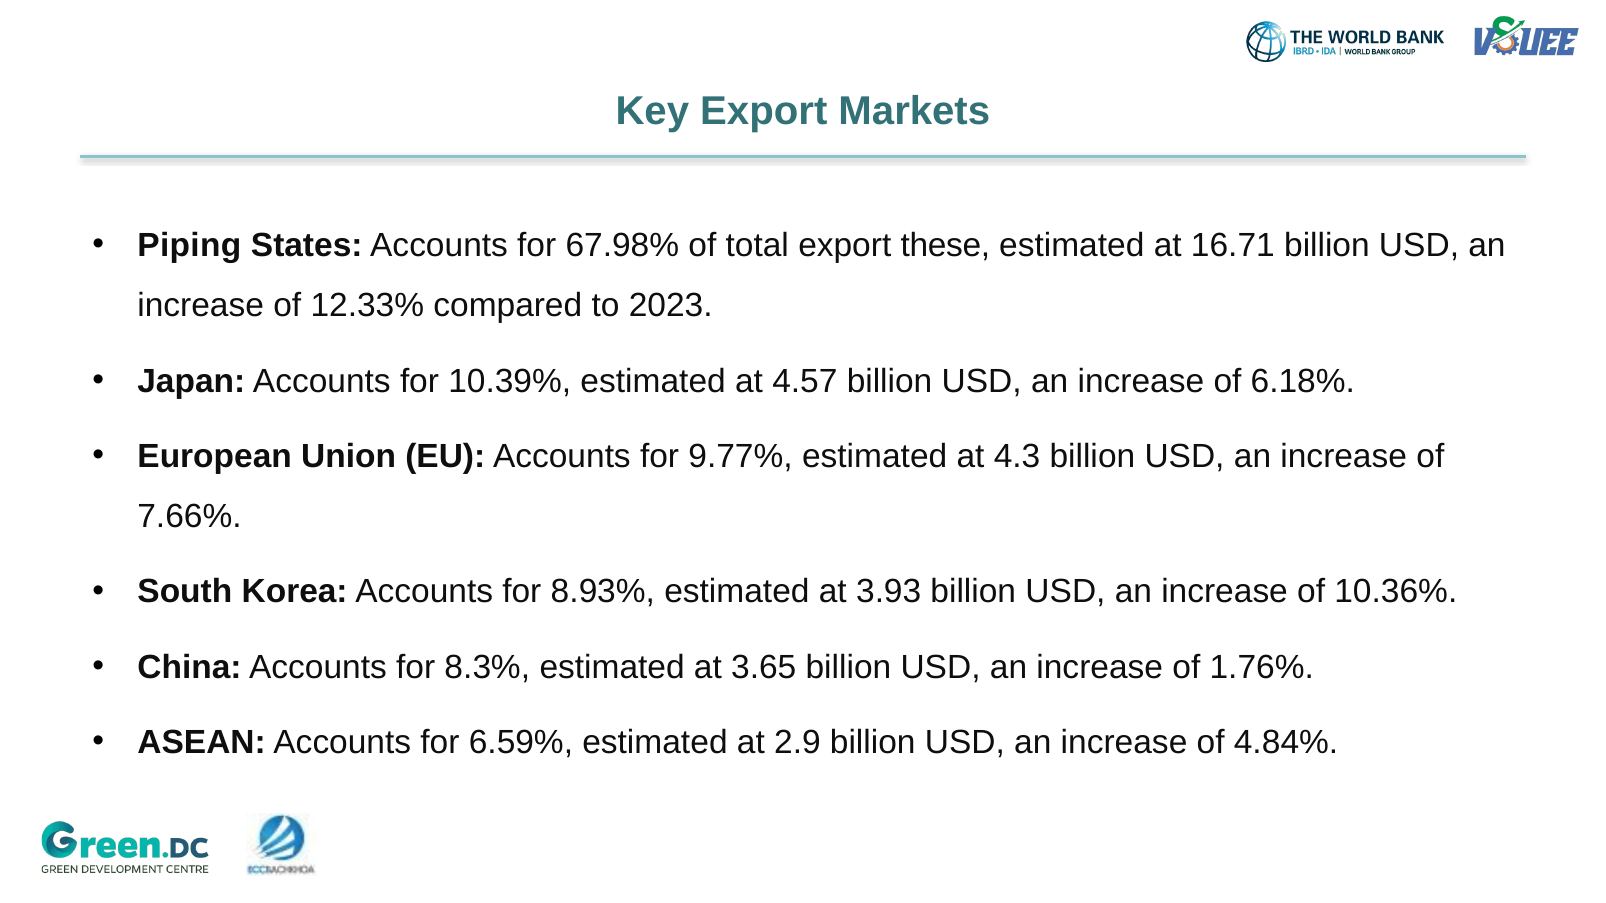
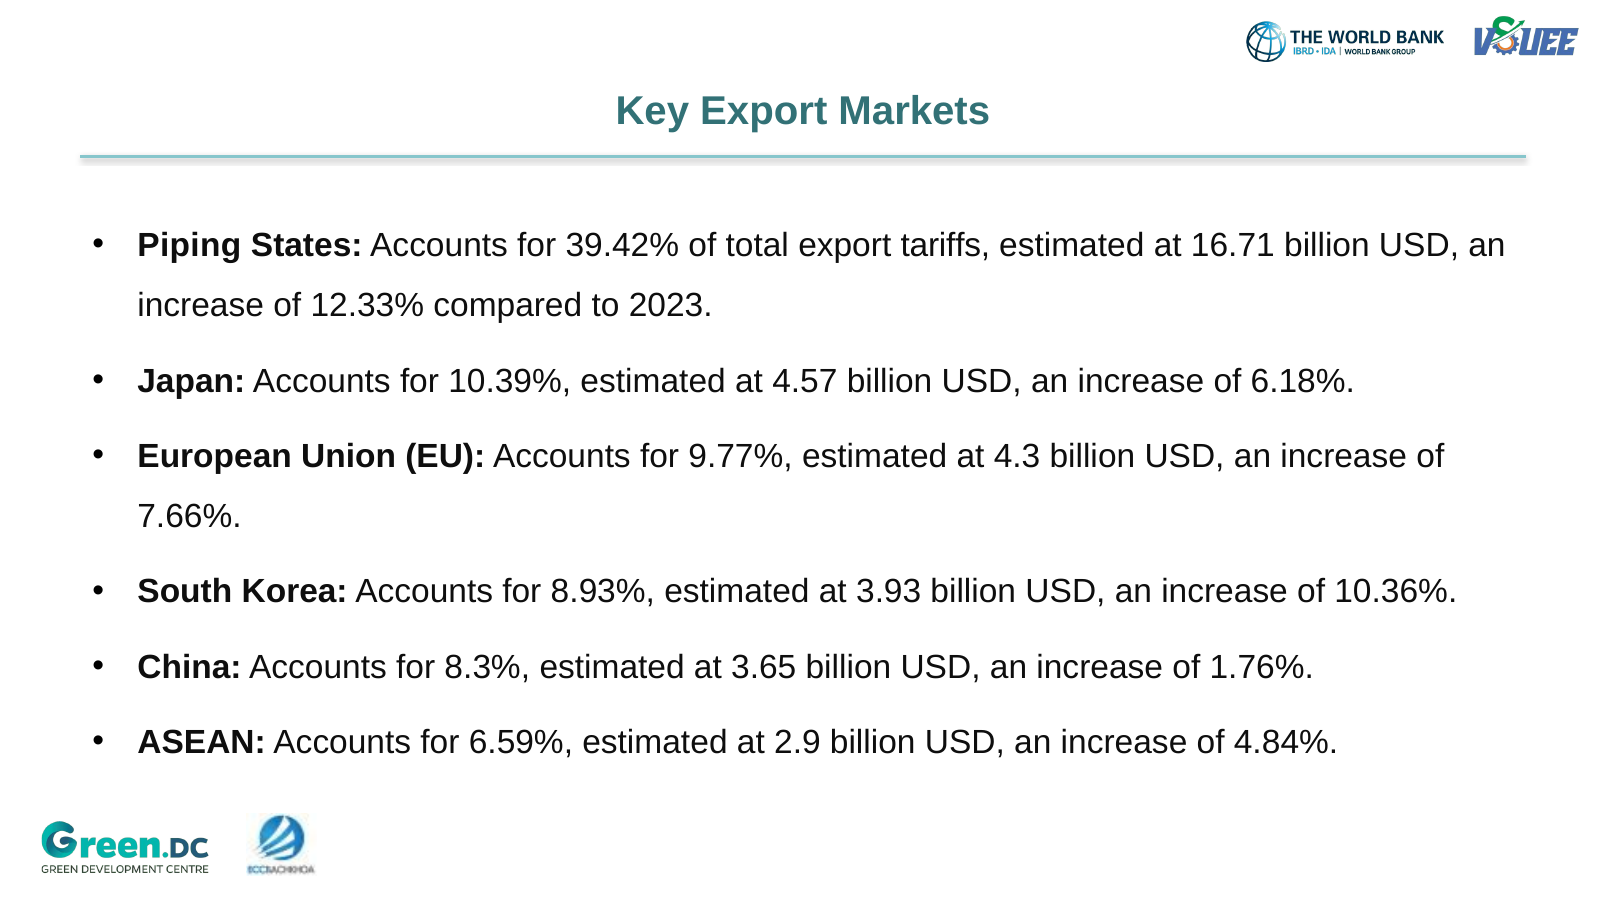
67.98%: 67.98% -> 39.42% (622, 246)
these: these -> tariffs (945, 246)
